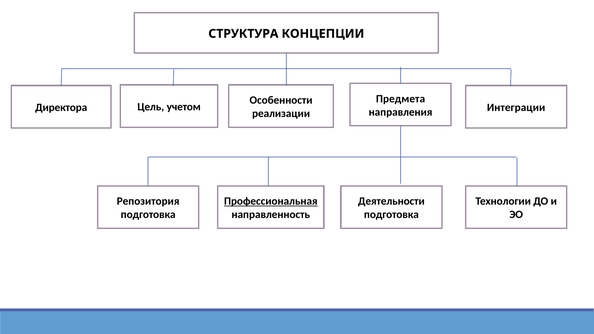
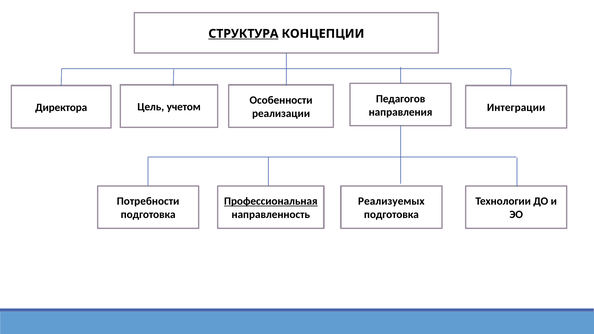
СТРУКТУРА underline: none -> present (243, 34)
Предмета: Предмета -> Педагогов (401, 99)
Репозитория: Репозитория -> Потребности (148, 201)
Деятельности: Деятельности -> Реализуемых (391, 201)
